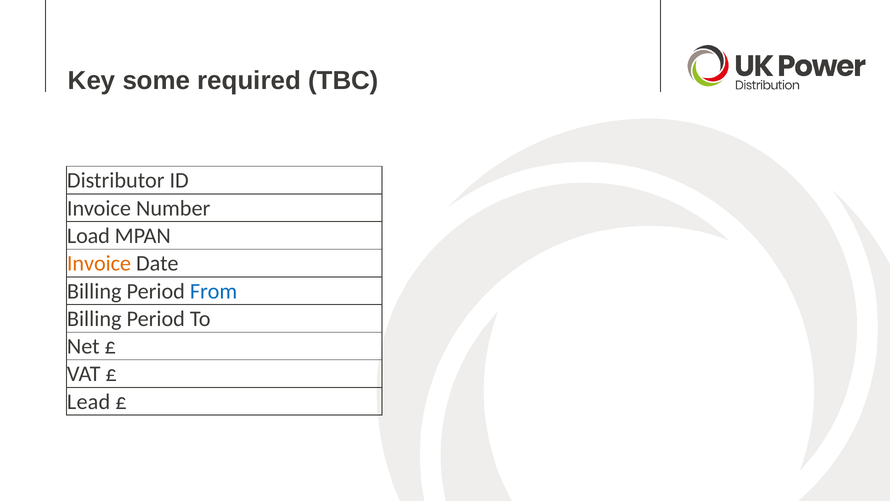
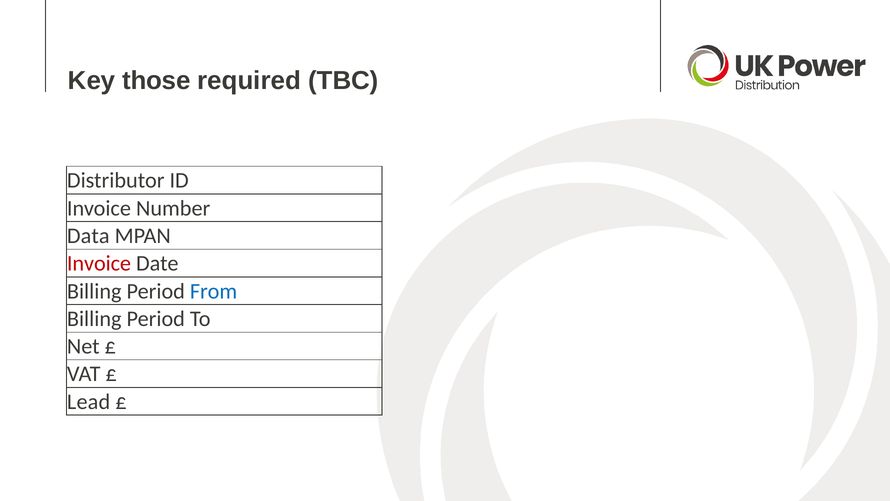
some: some -> those (157, 81)
Load: Load -> Data (88, 236)
Invoice colour: orange -> red (99, 263)
